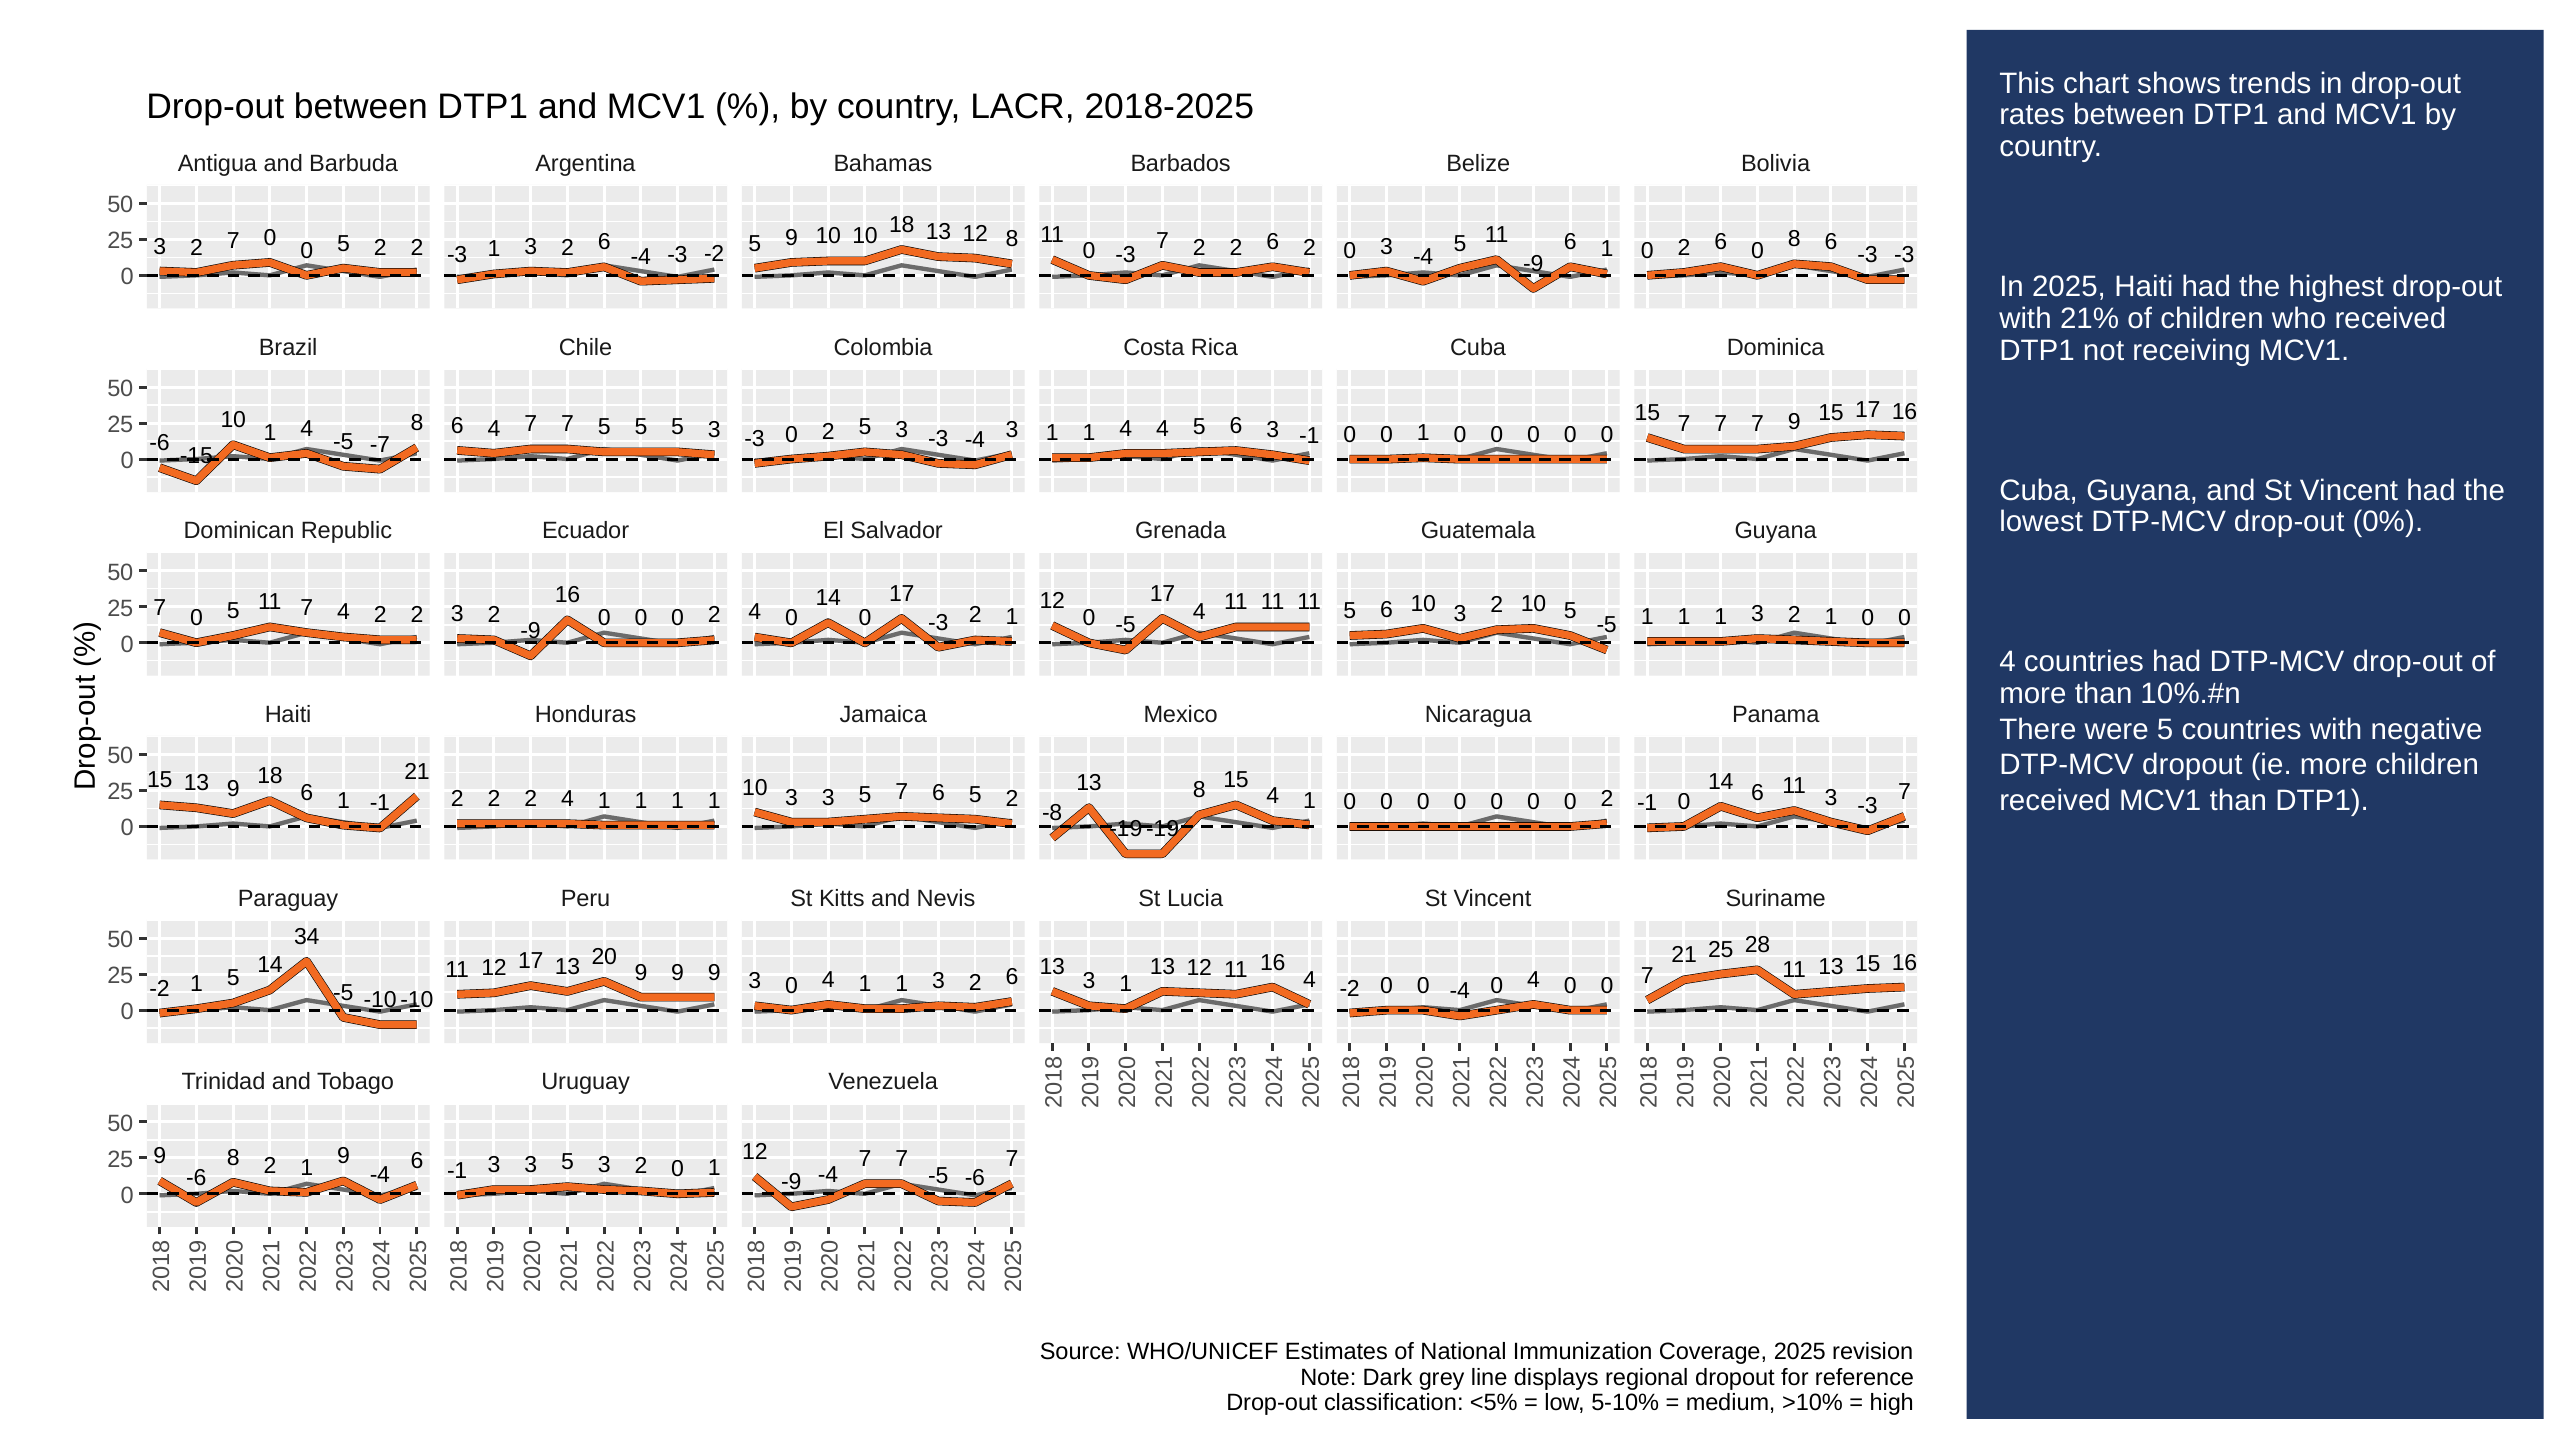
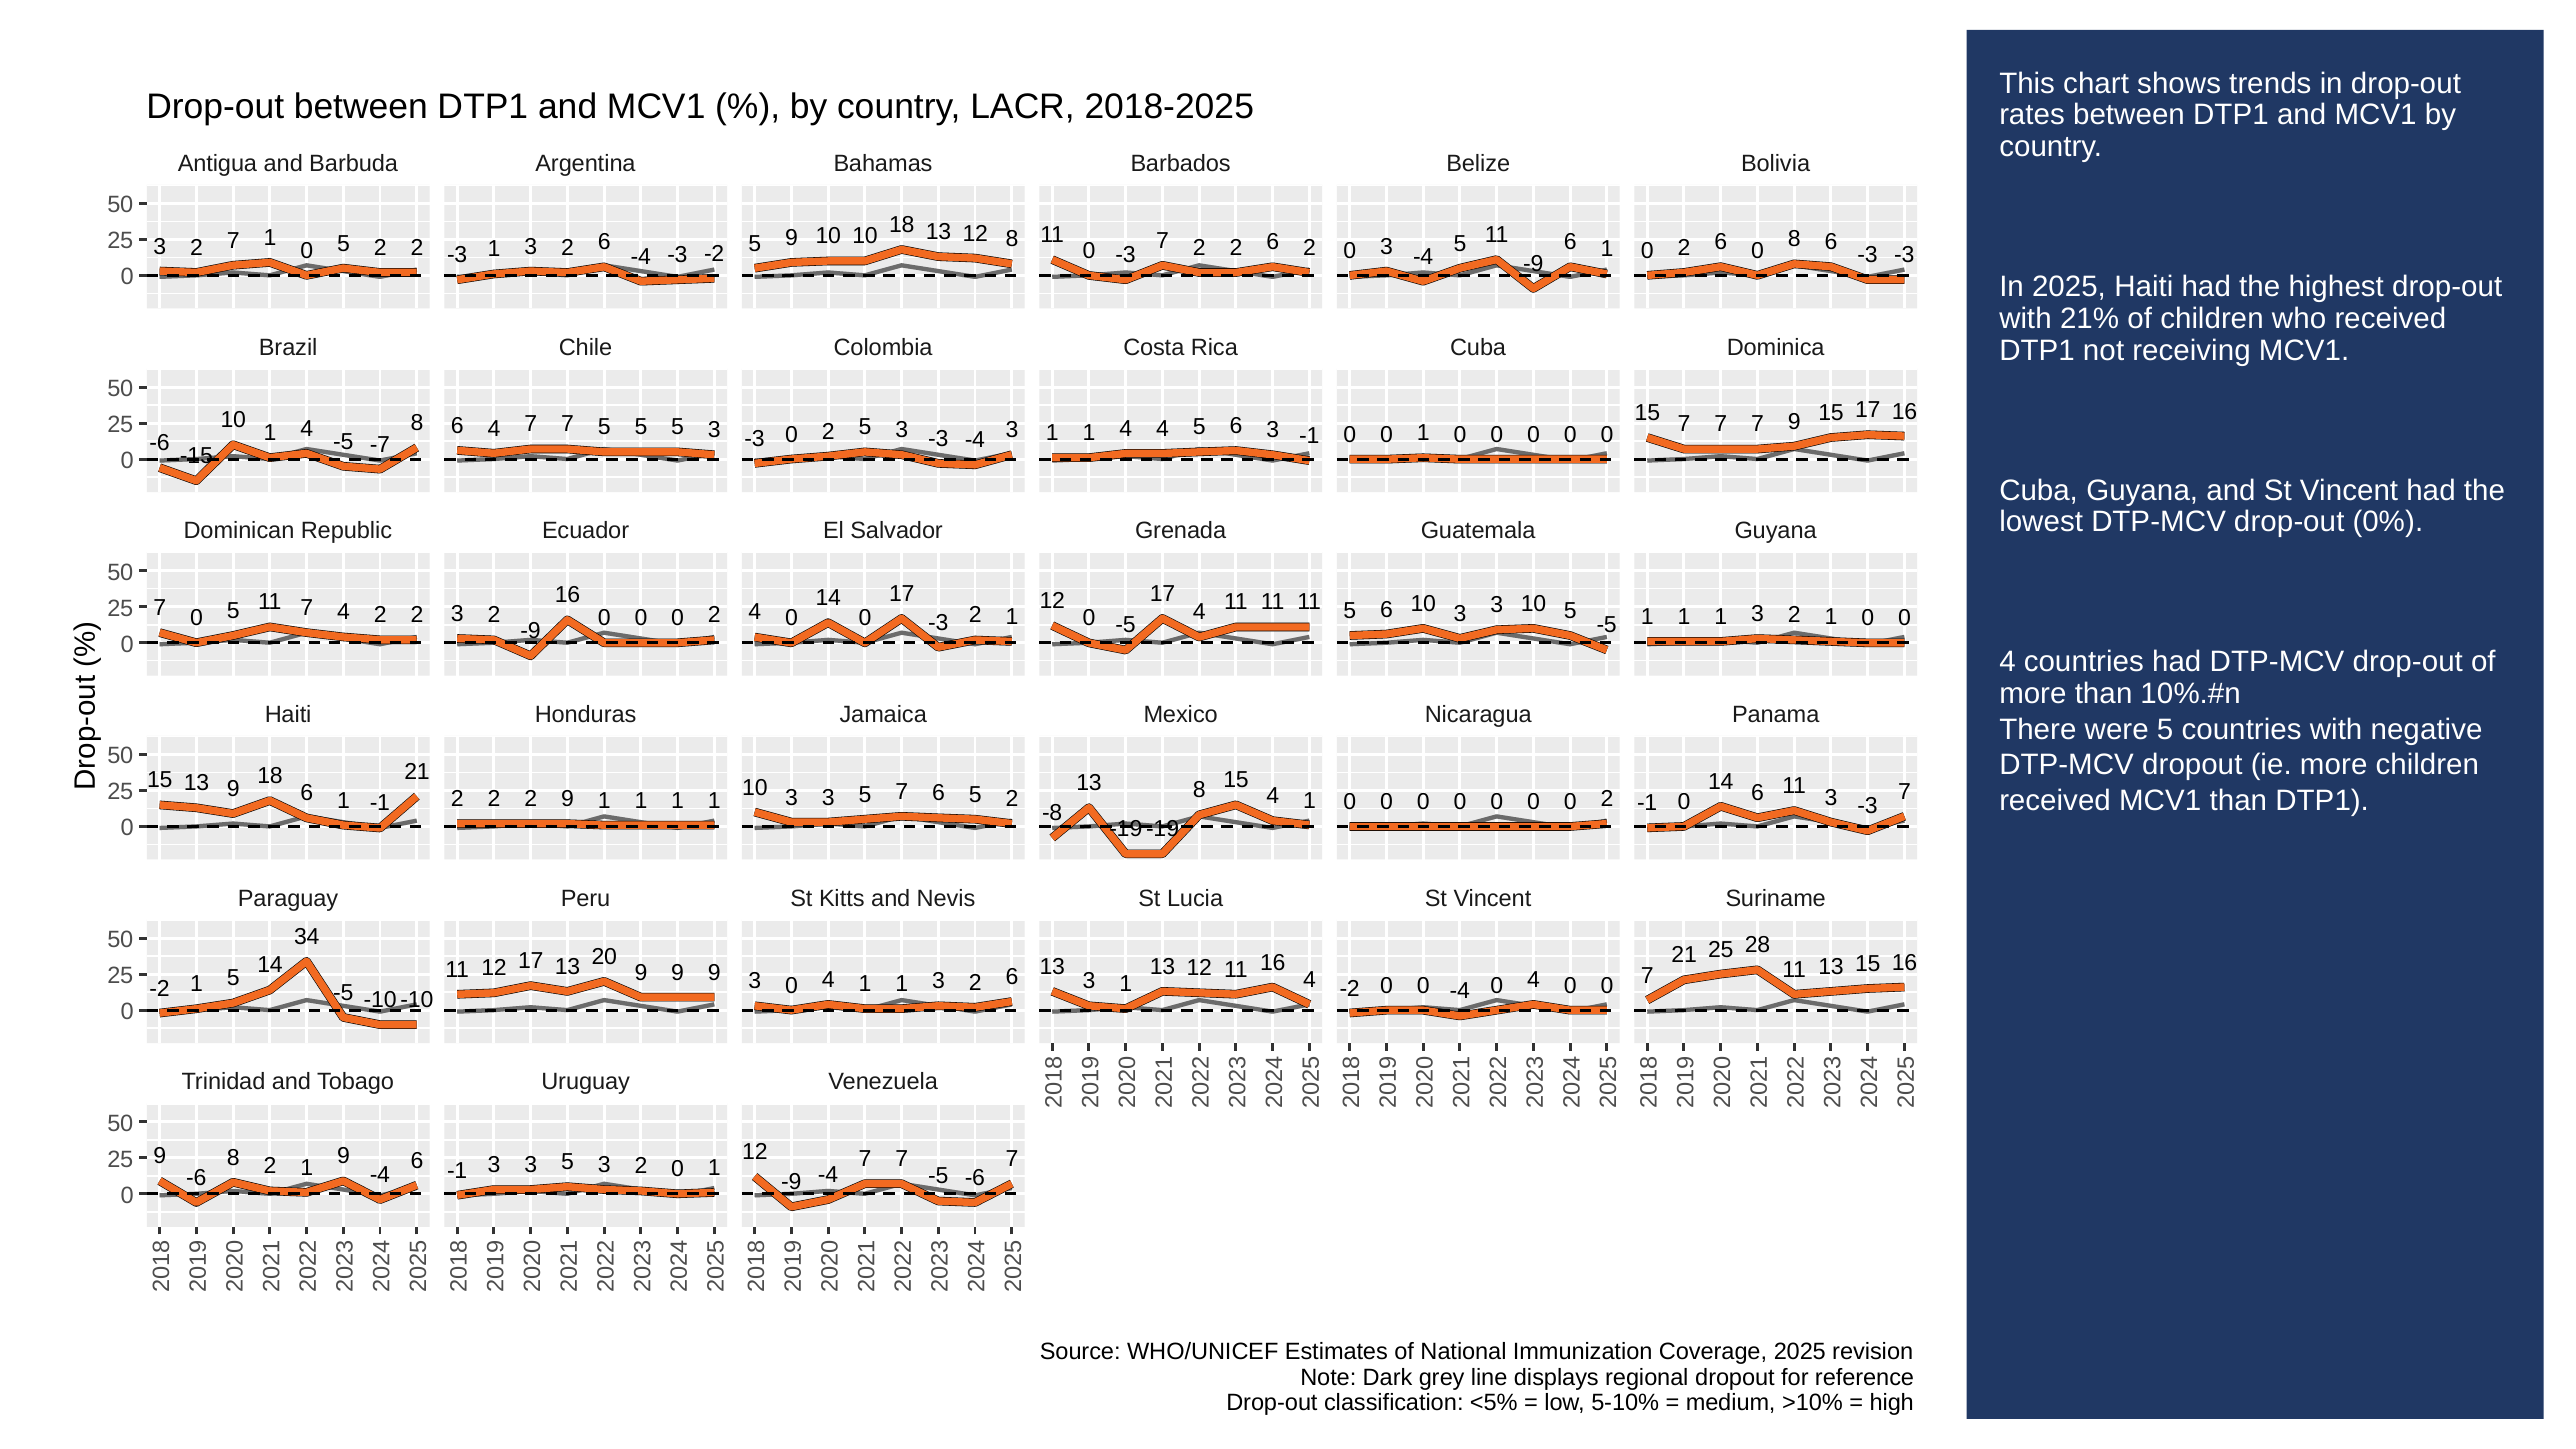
2 7 0: 0 -> 1 (270, 238)
6 10 3 2: 2 -> 3 (1497, 605)
2 2 4: 4 -> 9 (567, 799)
